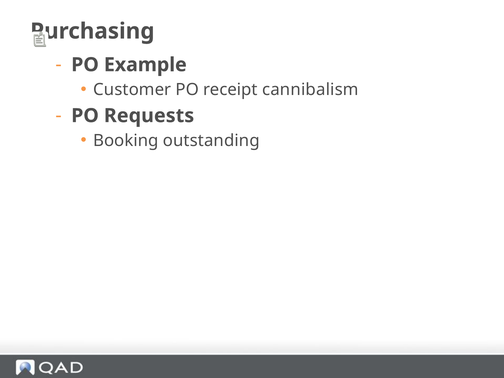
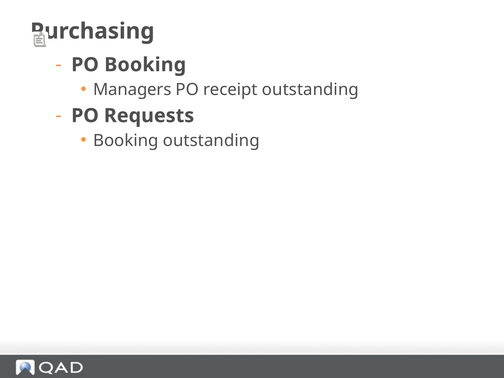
PO Example: Example -> Booking (145, 65)
Customer: Customer -> Managers (132, 90)
receipt cannibalism: cannibalism -> outstanding (310, 90)
